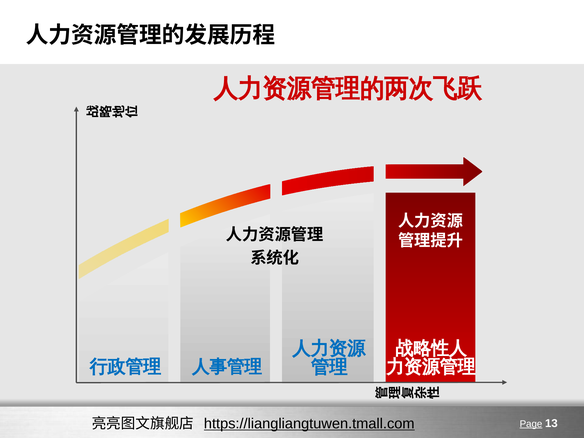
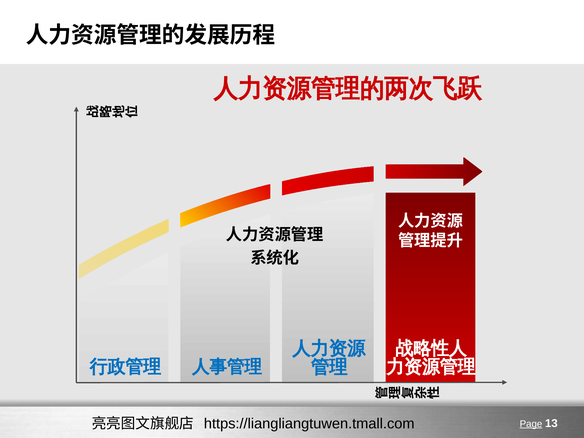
https://liangliangtuwen.tmall.com underline: present -> none (309, 424)
